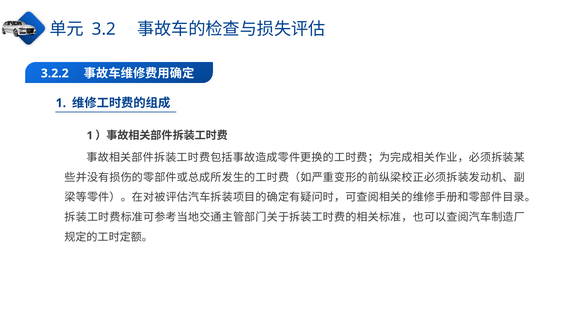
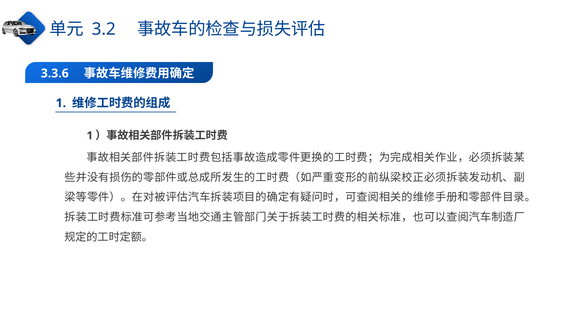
3.2.2: 3.2.2 -> 3.3.6 (55, 73)
